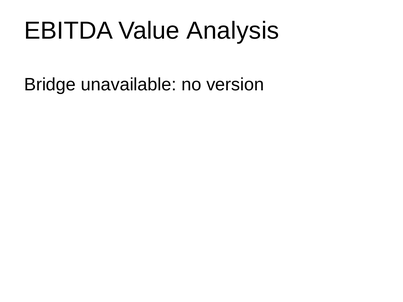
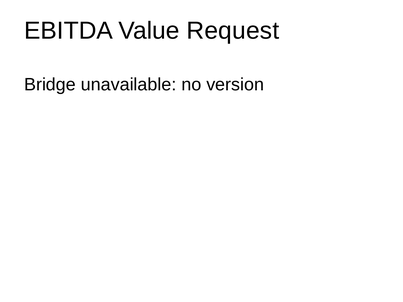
Analysis: Analysis -> Request (233, 31)
